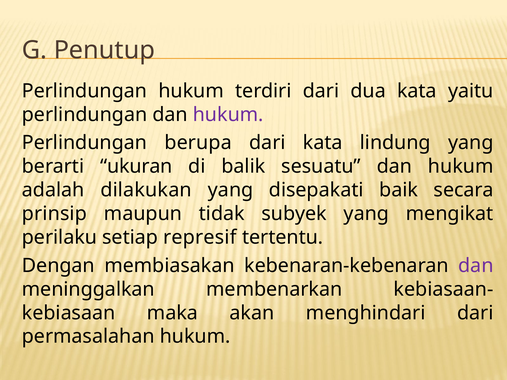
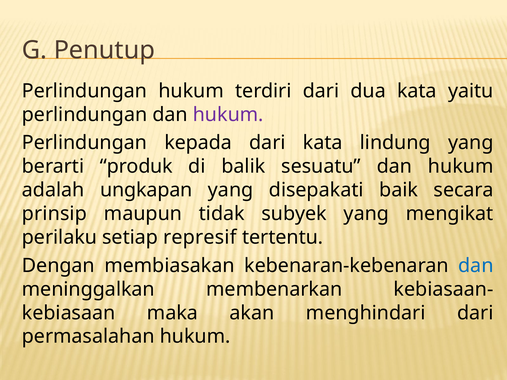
berupa: berupa -> kepada (198, 143)
ukuran: ukuran -> produk (136, 166)
dilakukan: dilakukan -> ungkapan (146, 190)
dan colour: purple -> blue (476, 266)
